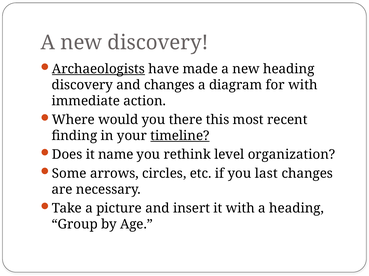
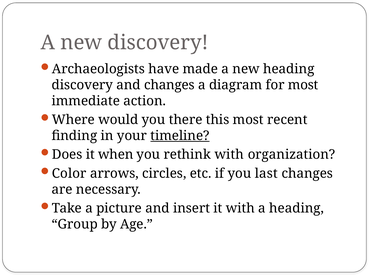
Archaeologists underline: present -> none (98, 69)
for with: with -> most (303, 85)
name: name -> when (116, 155)
rethink level: level -> with (229, 155)
Some: Some -> Color (69, 174)
